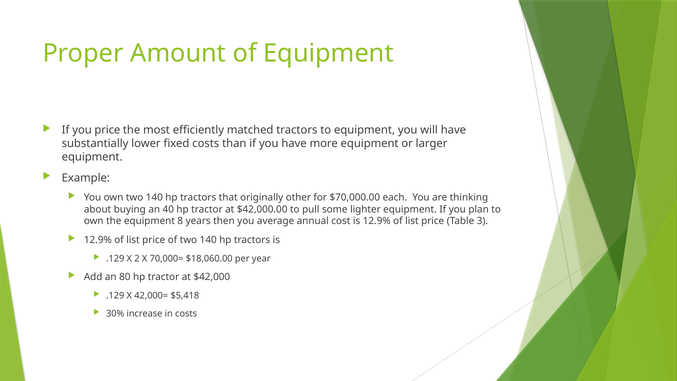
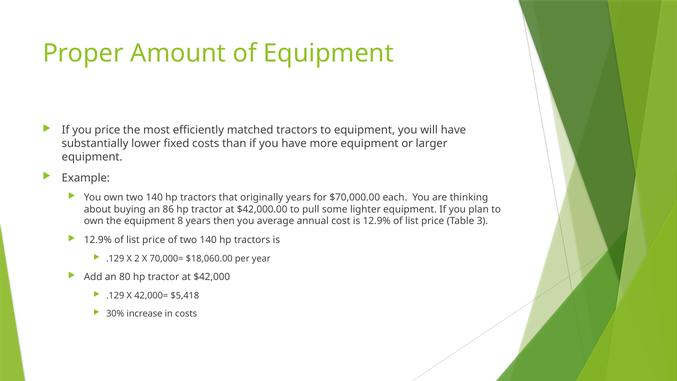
originally other: other -> years (298, 197)
40: 40 -> 86 (168, 209)
